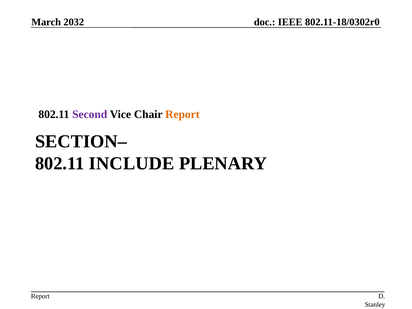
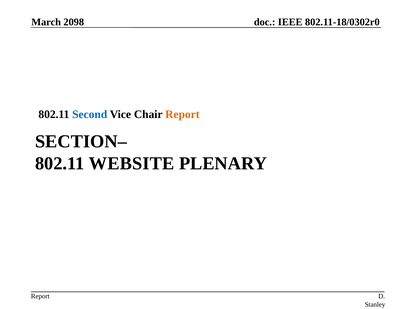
2032: 2032 -> 2098 (74, 22)
Second colour: purple -> blue (90, 114)
INCLUDE: INCLUDE -> WEBSITE (132, 163)
